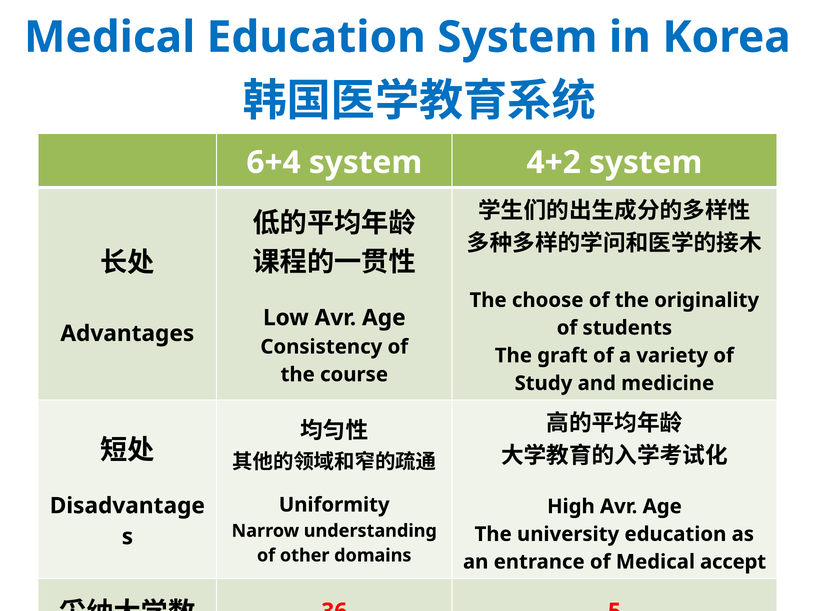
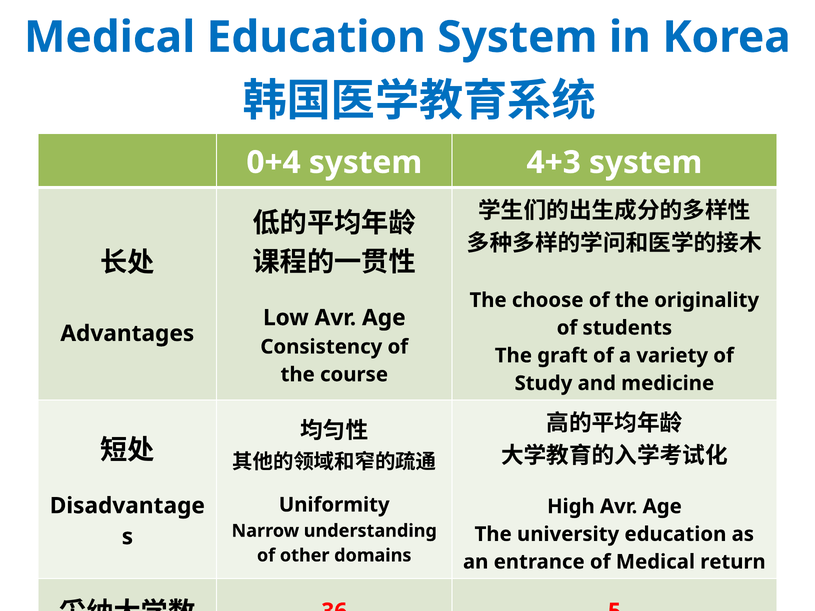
6+4: 6+4 -> 0+4 (274, 163)
4+2: 4+2 -> 4+3 (554, 163)
accept: accept -> return (733, 562)
